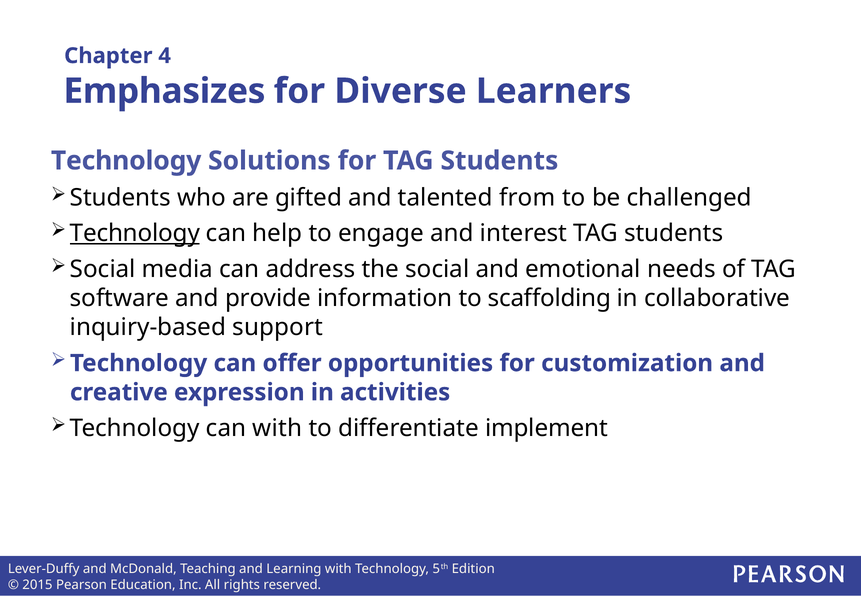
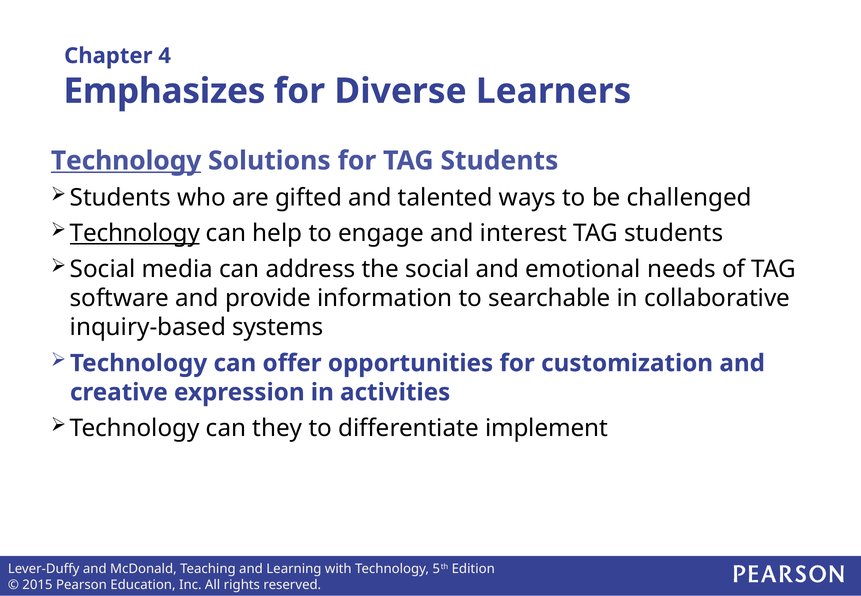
Technology underline: none -> present (126, 161)
from: from -> ways (527, 198)
scaffolding: scaffolding -> searchable (549, 298)
support: support -> systems (278, 327)
can with: with -> they (277, 428)
